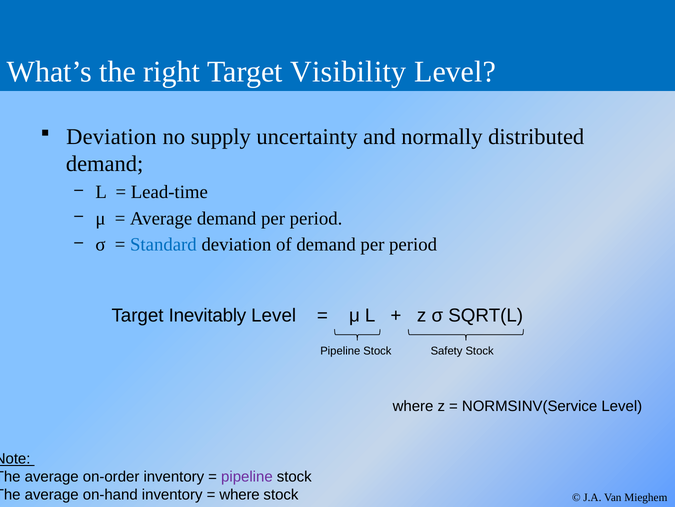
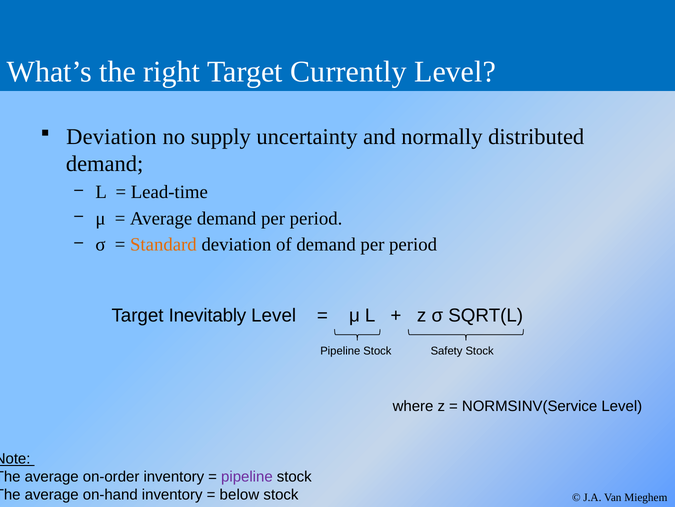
Visibility: Visibility -> Currently (348, 72)
Standard colour: blue -> orange (163, 244)
where: where -> below (239, 494)
